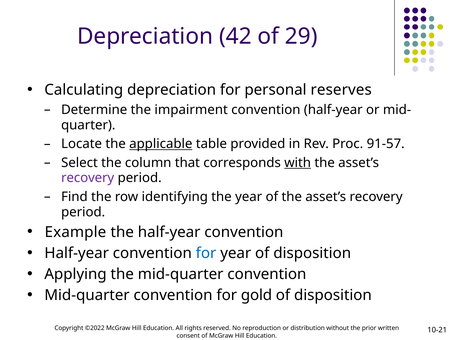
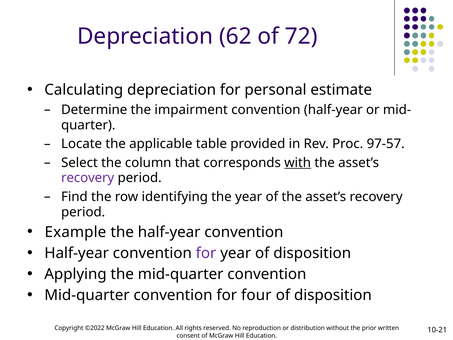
42: 42 -> 62 (235, 36)
29: 29 -> 72 (301, 36)
reserves: reserves -> estimate (341, 90)
applicable underline: present -> none (161, 144)
91-57: 91-57 -> 97-57 (386, 144)
for colour: blue -> purple (206, 253)
gold: gold -> four (256, 295)
